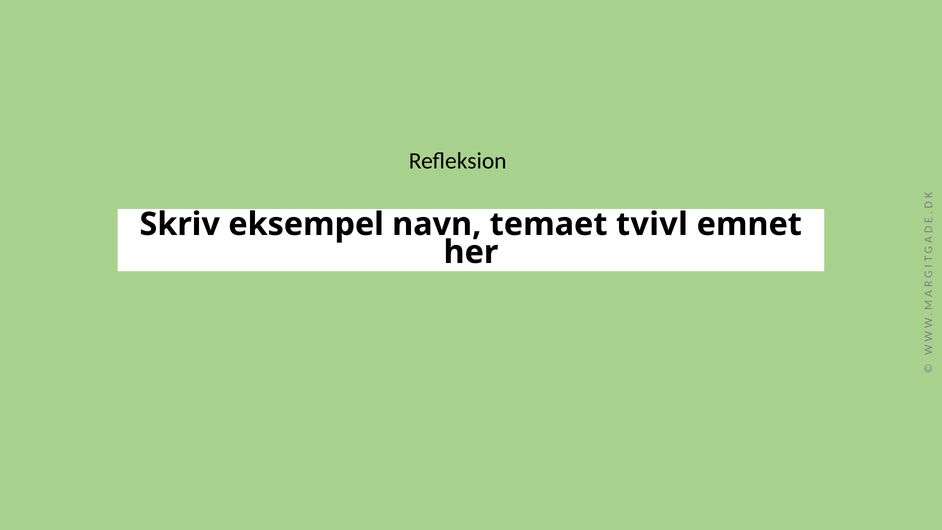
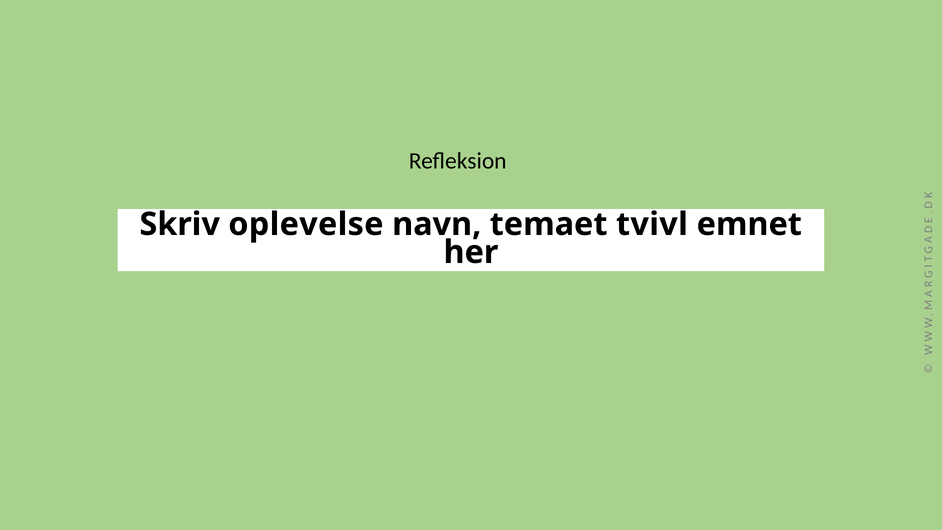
eksempel: eksempel -> oplevelse (306, 224)
